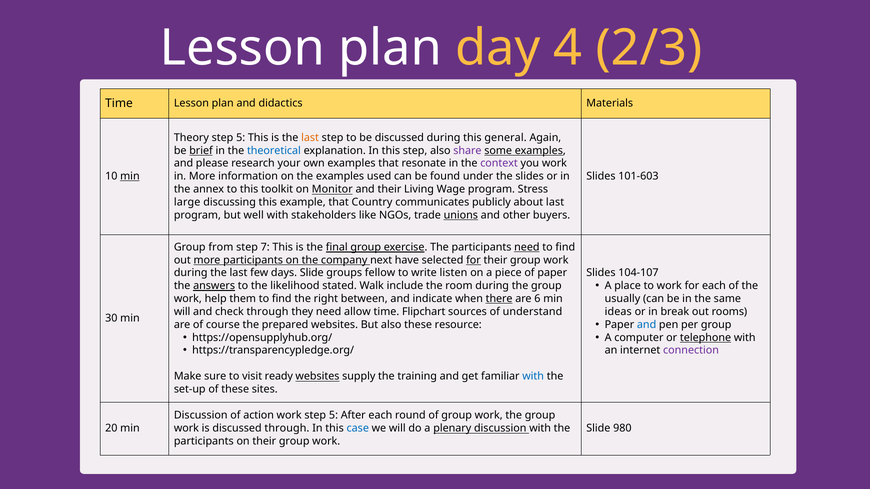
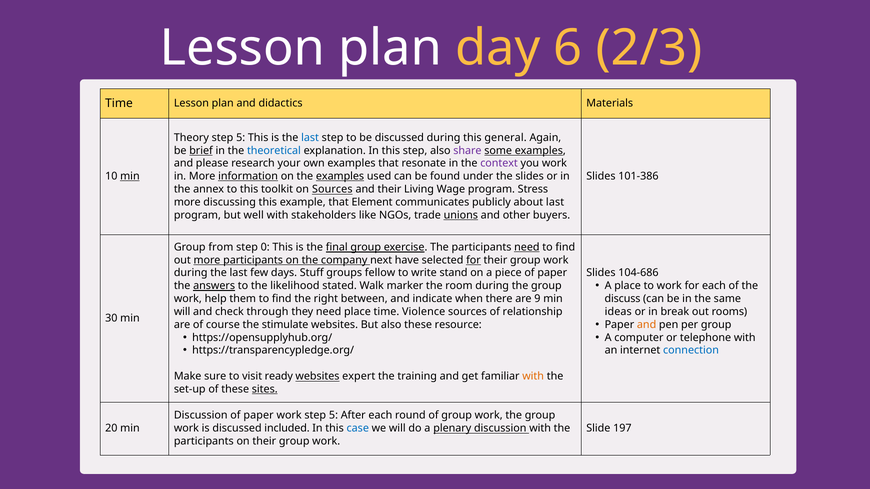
4: 4 -> 6 (568, 48)
last colour: orange -> blue (310, 138)
information underline: none -> present (248, 176)
examples underline: none -> present (340, 176)
101-603: 101-603 -> 101-386 (638, 176)
on Monitor: Monitor -> Sources (332, 189)
large: large -> more (187, 202)
Country: Country -> Element (372, 202)
7: 7 -> 0 (265, 247)
days Slide: Slide -> Stuff (312, 273)
listen: listen -> stand (454, 273)
104-107: 104-107 -> 104-686 (638, 273)
include: include -> marker (405, 286)
there underline: present -> none (499, 299)
6: 6 -> 9 (537, 299)
usually: usually -> discuss (623, 299)
need allow: allow -> place (357, 312)
Flipchart: Flipchart -> Violence (424, 312)
understand: understand -> relationship (533, 312)
and colour: blue -> orange (647, 325)
prepared: prepared -> stimulate (285, 325)
telephone underline: present -> none (706, 338)
connection colour: purple -> blue (691, 351)
supply: supply -> expert (359, 376)
with colour: blue -> orange (533, 376)
sites underline: none -> present (265, 389)
Discussion of action: action -> paper (259, 416)
discussed through: through -> included (287, 429)
980: 980 -> 197 (622, 429)
